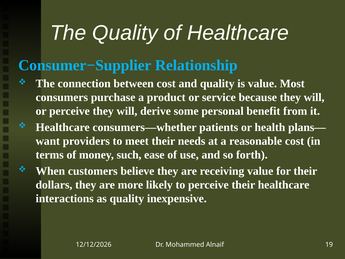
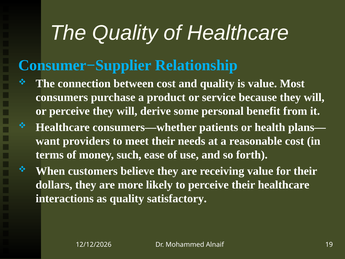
inexpensive: inexpensive -> satisfactory (177, 198)
